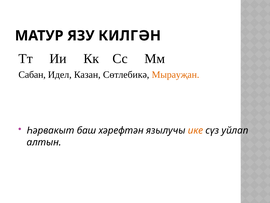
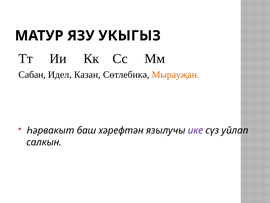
КИЛГӘН: КИЛГӘН -> УКЫГЫЗ (130, 36)
ике colour: orange -> purple (196, 130)
алтын: алтын -> салкын (44, 142)
